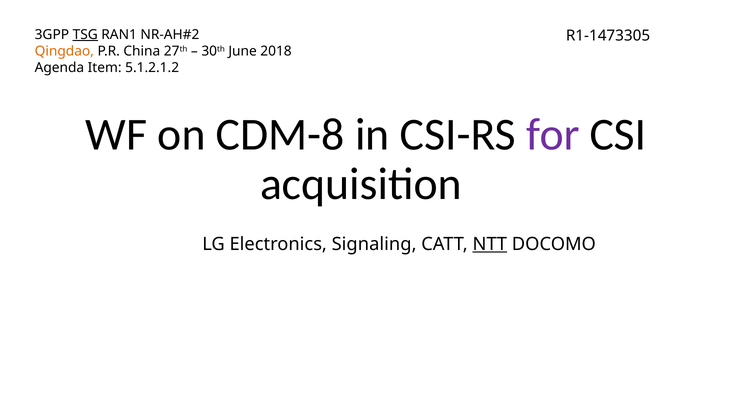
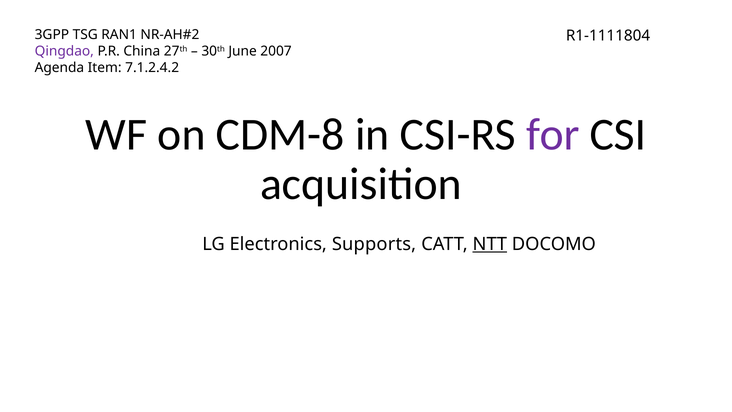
TSG underline: present -> none (85, 35)
R1-1473305: R1-1473305 -> R1-1111804 (608, 36)
Qingdao colour: orange -> purple (64, 51)
2018: 2018 -> 2007 (276, 51)
5.1.2.1.2: 5.1.2.1.2 -> 7.1.2.4.2 (152, 68)
Signaling: Signaling -> Supports (374, 244)
